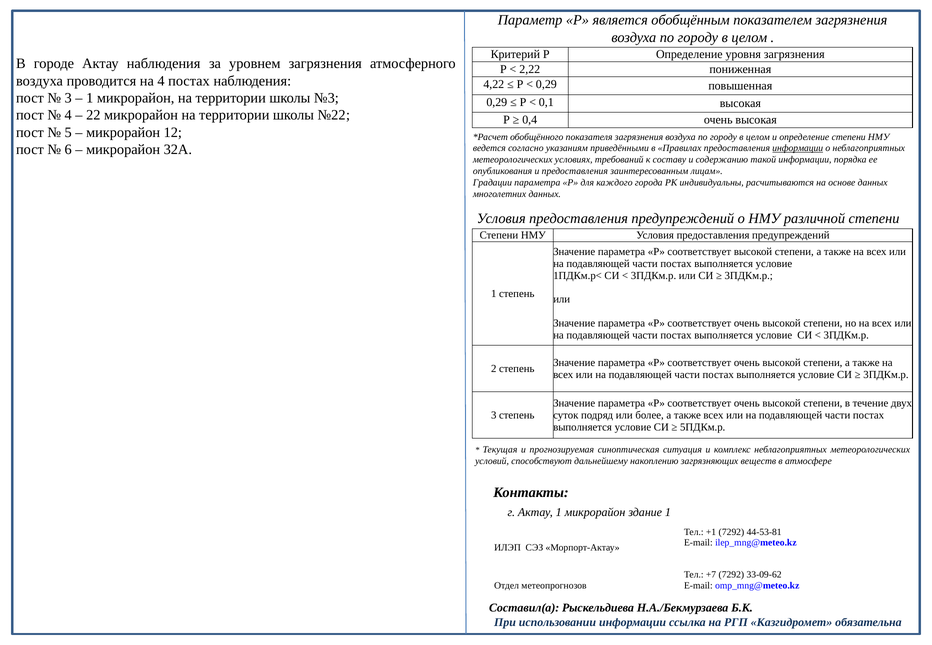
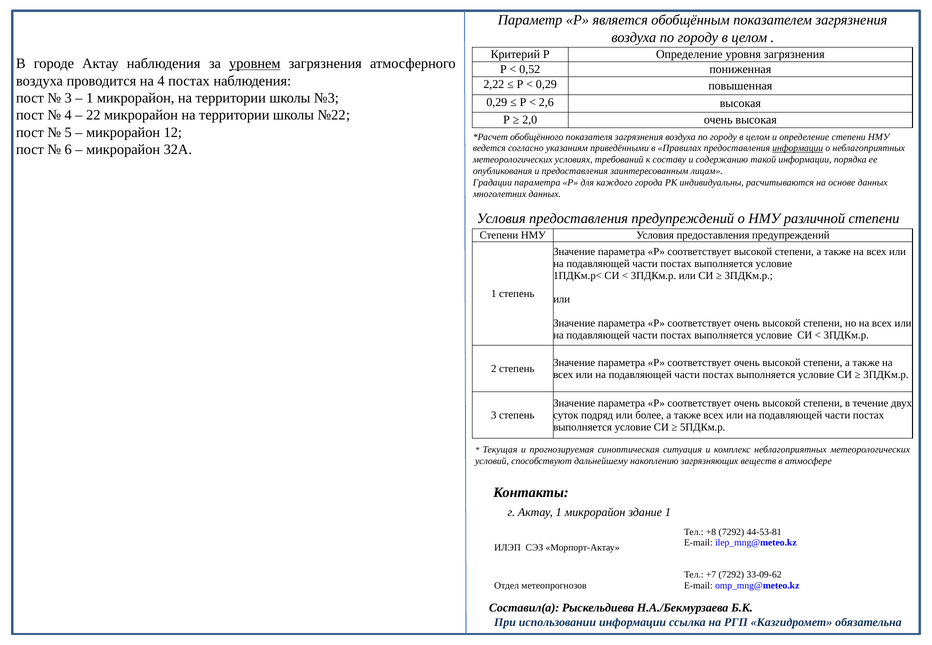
уровнем underline: none -> present (255, 64)
2,22: 2,22 -> 0,52 (530, 69)
4,22: 4,22 -> 2,22 (494, 85)
0,1: 0,1 -> 2,6 (546, 102)
0,4: 0,4 -> 2,0 (530, 120)
+1: +1 -> +8 (711, 532)
